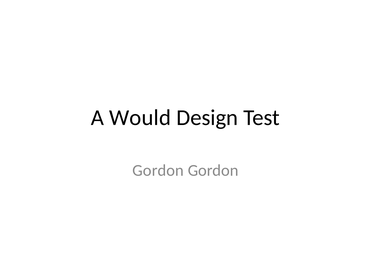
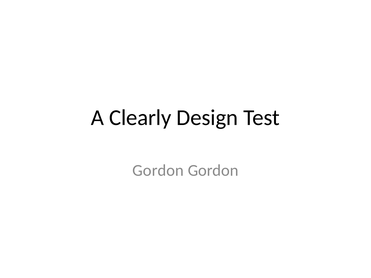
Would: Would -> Clearly (140, 118)
